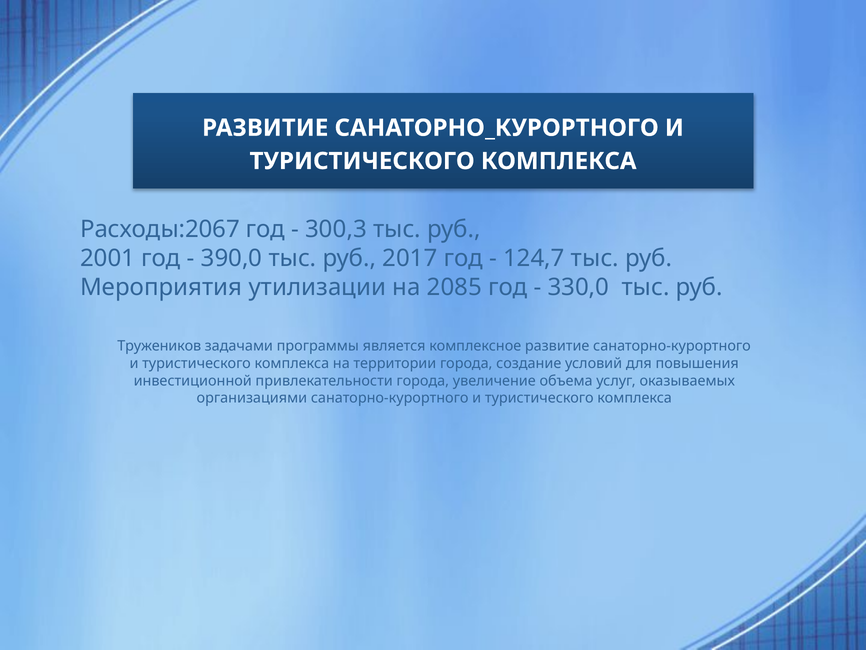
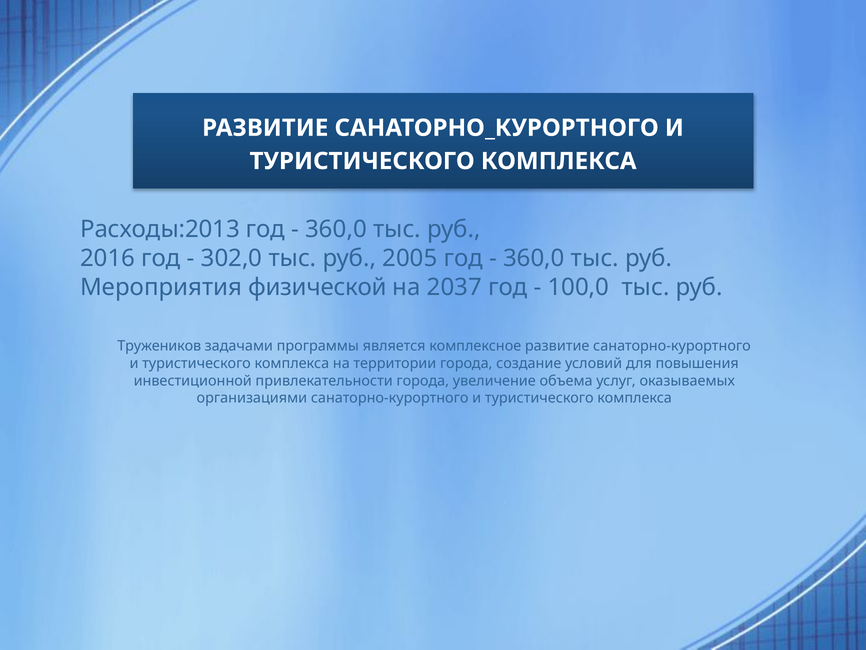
Расходы:2067: Расходы:2067 -> Расходы:2013 (160, 229)
300,3: 300,3 -> 360,0 (336, 229)
2001: 2001 -> 2016 (108, 258)
390,0: 390,0 -> 302,0 (232, 258)
2017: 2017 -> 2005 (410, 258)
124,7: 124,7 -> 360,0 (534, 258)
утилизации: утилизации -> физической (318, 287)
2085: 2085 -> 2037 (454, 287)
330,0: 330,0 -> 100,0 (578, 287)
